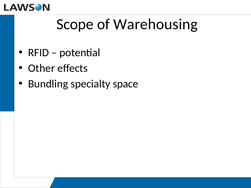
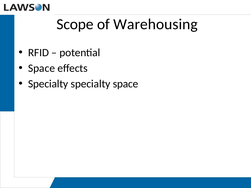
Other: Other -> Space (42, 68)
Bundling: Bundling -> Specialty (48, 84)
